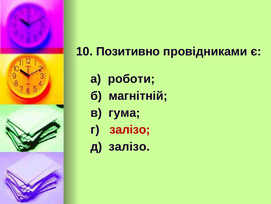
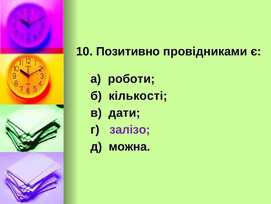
магнітній: магнітній -> кількості (138, 96)
гума: гума -> дати (124, 112)
залізо colour: red -> purple (130, 129)
д залізо: залізо -> можна (129, 146)
